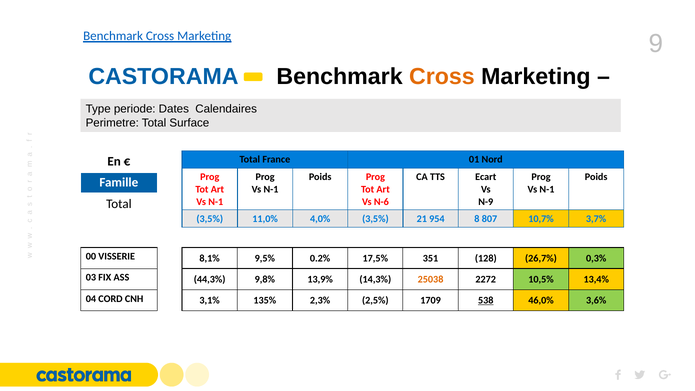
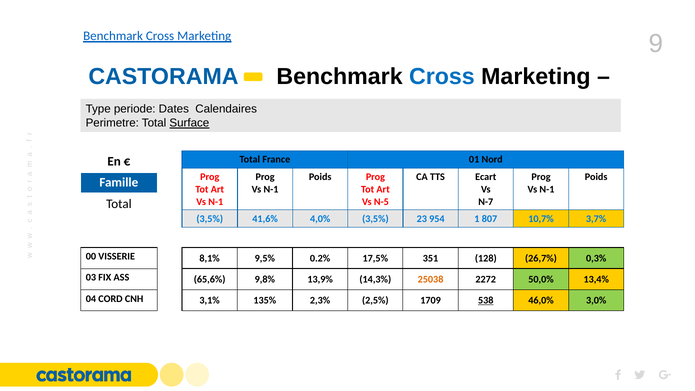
Cross colour: orange -> blue (442, 77)
Surface underline: none -> present (189, 123)
N-6: N-6 -> N-5 (381, 202)
N-9: N-9 -> N-7 (486, 202)
11,0%: 11,0% -> 41,6% (265, 219)
21: 21 -> 23 (422, 219)
8: 8 -> 1 (477, 219)
44,3%: 44,3% -> 65,6% (210, 279)
10,5%: 10,5% -> 50,0% (541, 279)
3,6%: 3,6% -> 3,0% (596, 300)
